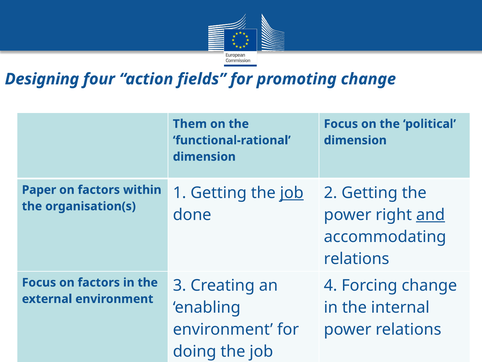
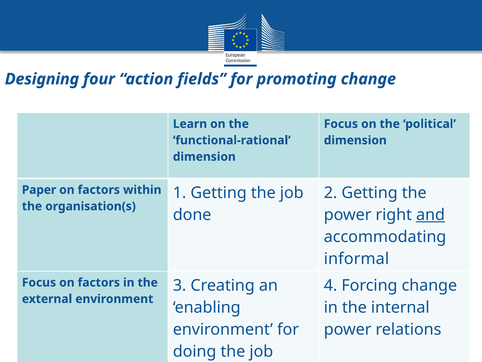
Them: Them -> Learn (190, 124)
job underline: present -> none (292, 193)
relations: relations -> informal (356, 258)
